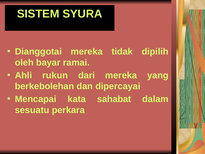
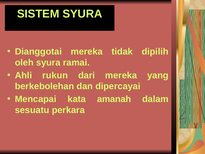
oleh bayar: bayar -> syura (48, 62)
sahabat: sahabat -> amanah (114, 99)
